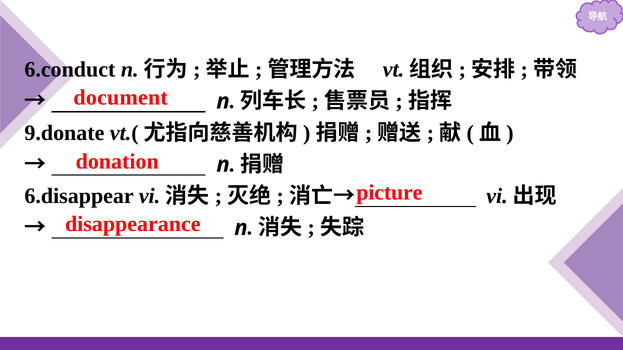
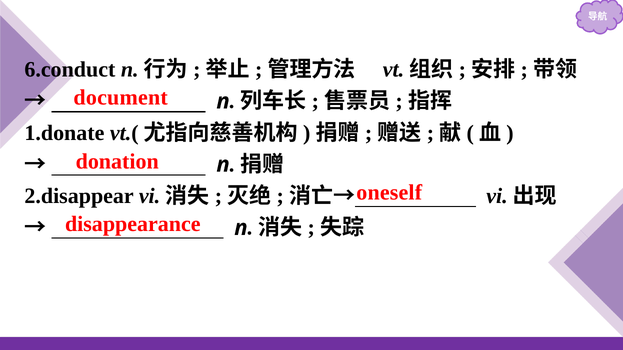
9.donate: 9.donate -> 1.donate (64, 133)
picture: picture -> oneself (389, 193)
6.disappear: 6.disappear -> 2.disappear (79, 196)
